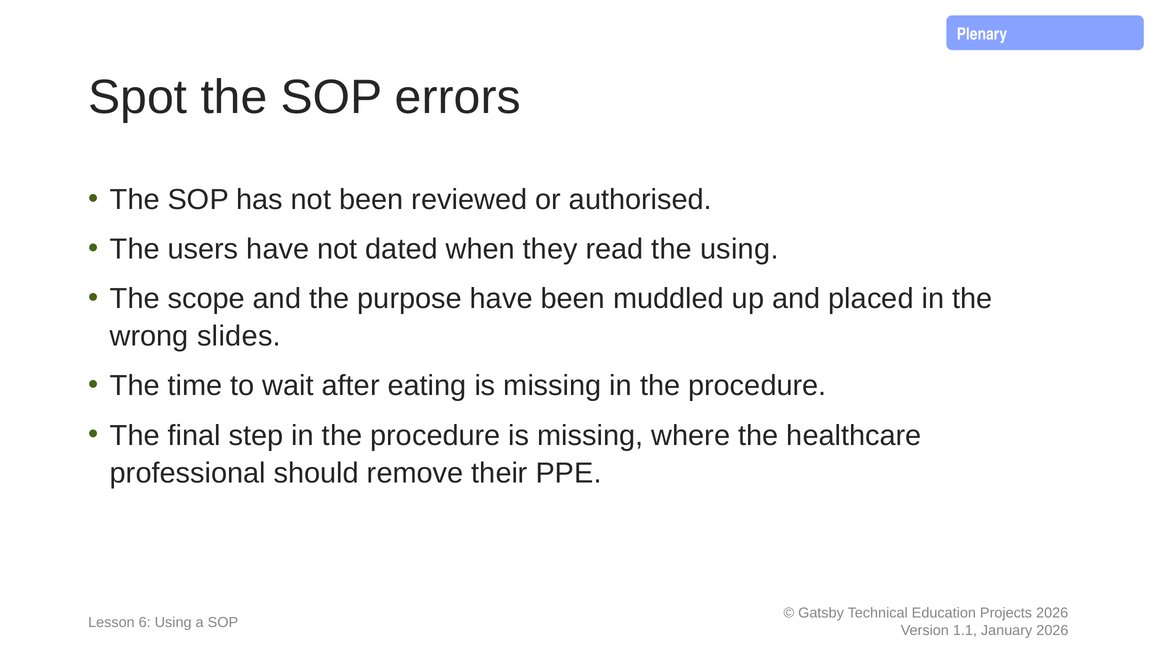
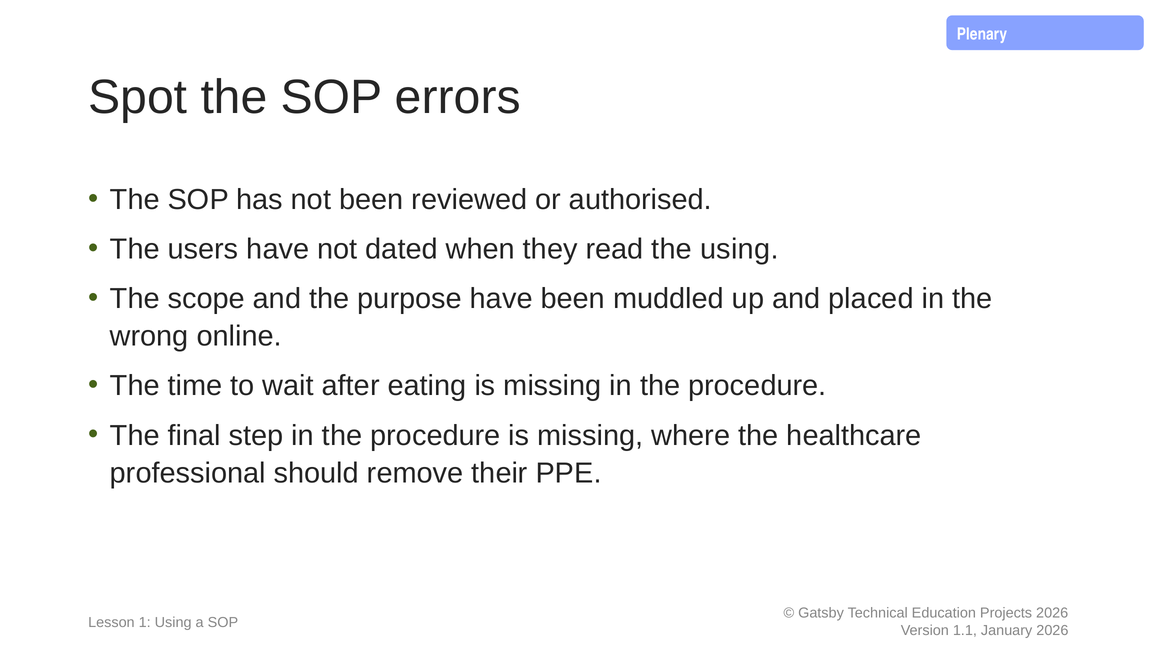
slides: slides -> online (239, 336)
6: 6 -> 1 (145, 622)
